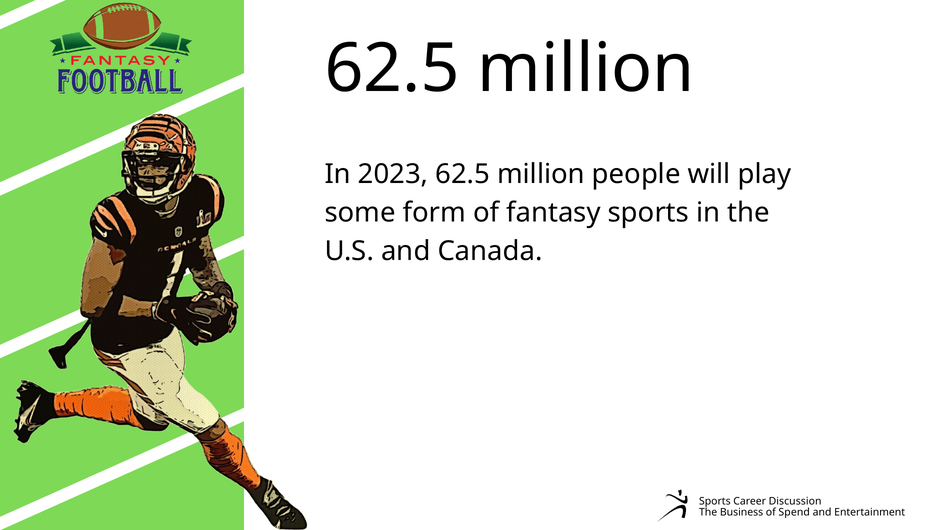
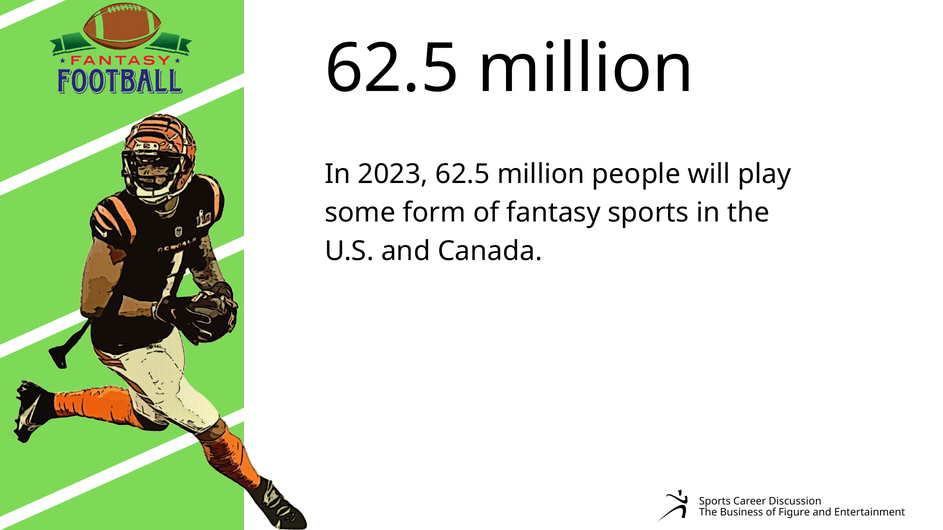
Spend: Spend -> Figure (794, 513)
